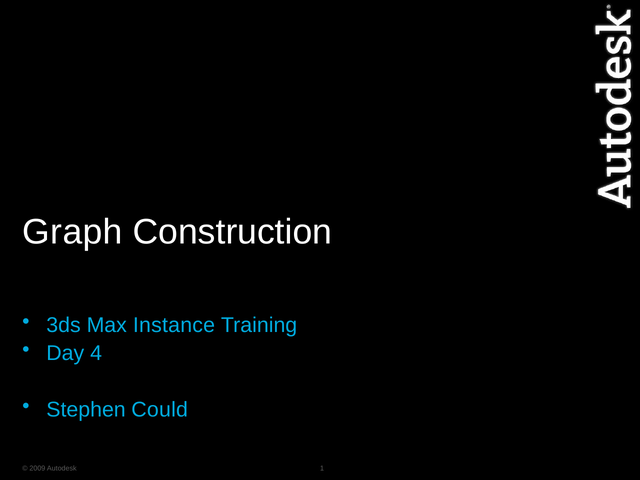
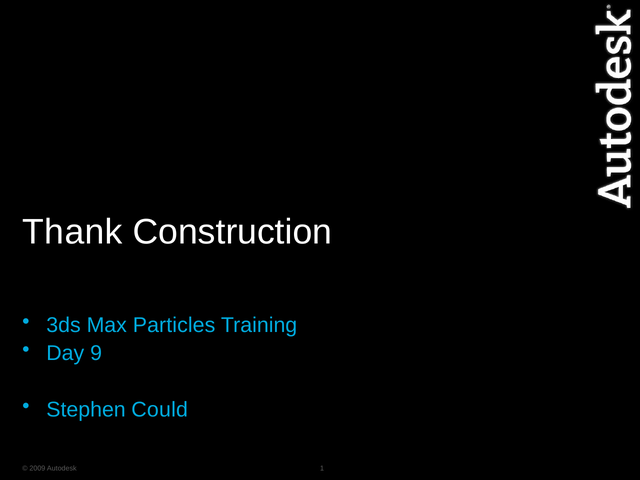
Graph: Graph -> Thank (72, 232)
Instance: Instance -> Particles (174, 325)
4: 4 -> 9 (96, 353)
